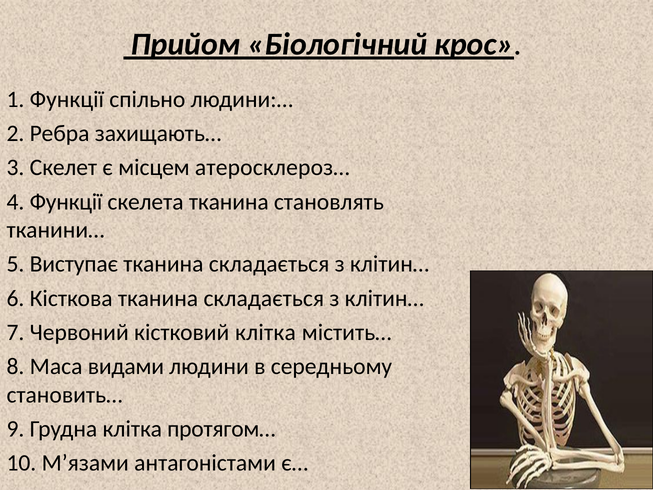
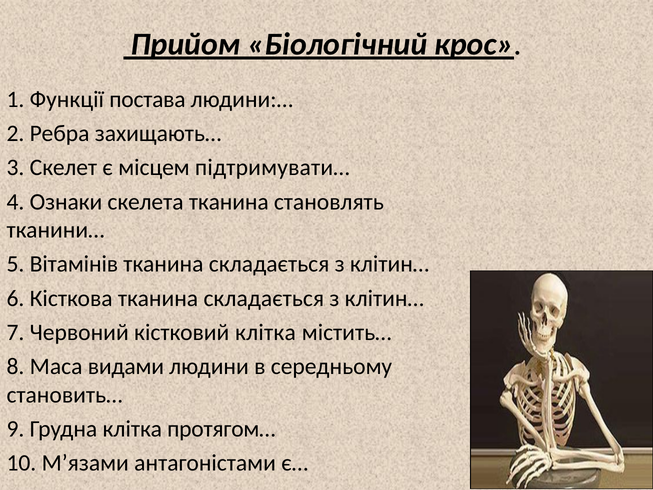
спільно: спільно -> постава (147, 99)
атеросклероз…: атеросклероз… -> підтримувати… (272, 168)
4 Функції: Функції -> Ознаки (66, 202)
Виступає: Виступає -> Вітамінів (74, 264)
